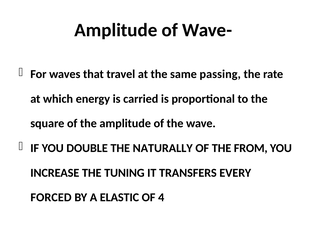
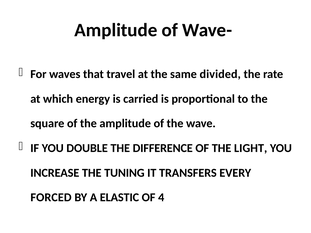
passing: passing -> divided (220, 74)
NATURALLY: NATURALLY -> DIFFERENCE (163, 148)
FROM: FROM -> LIGHT (251, 148)
